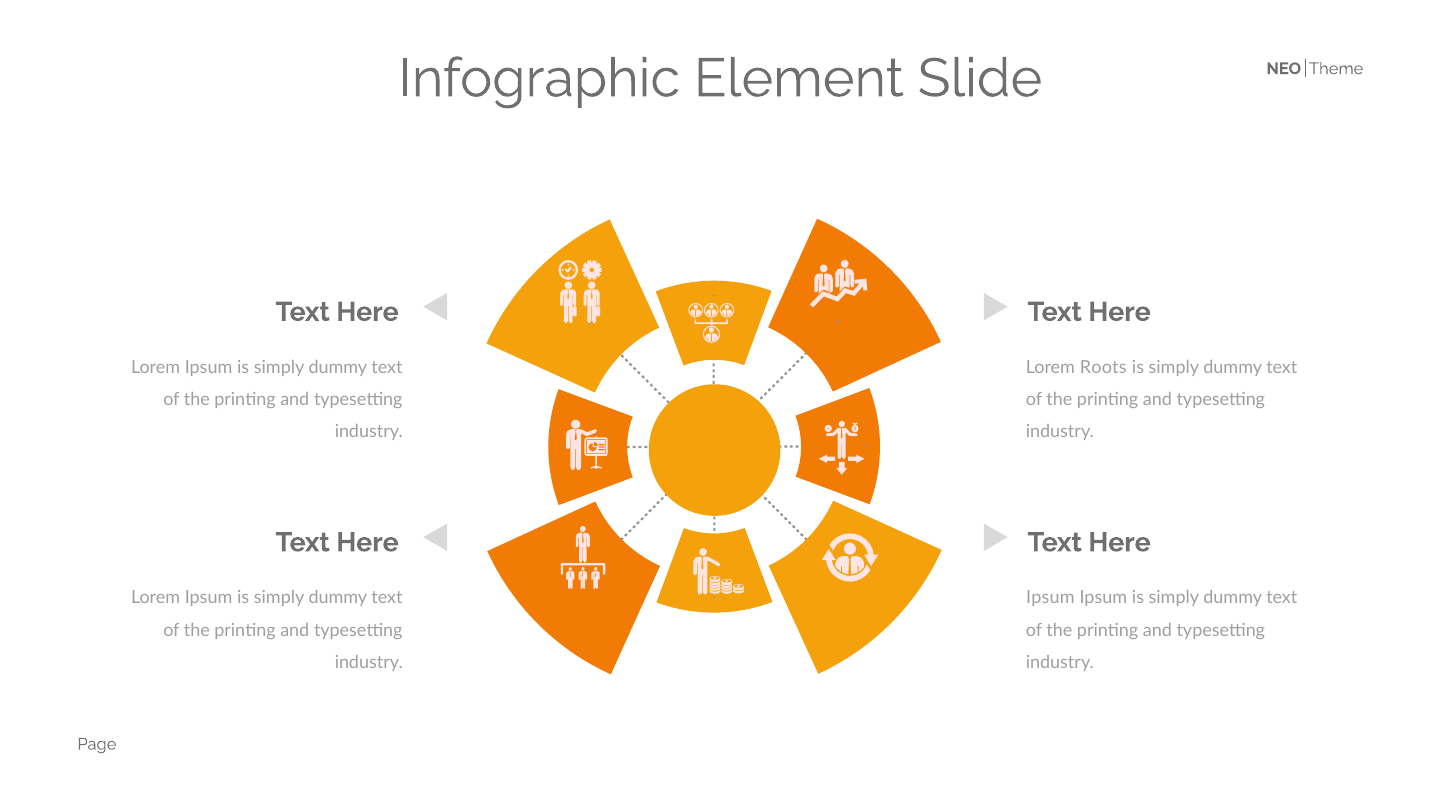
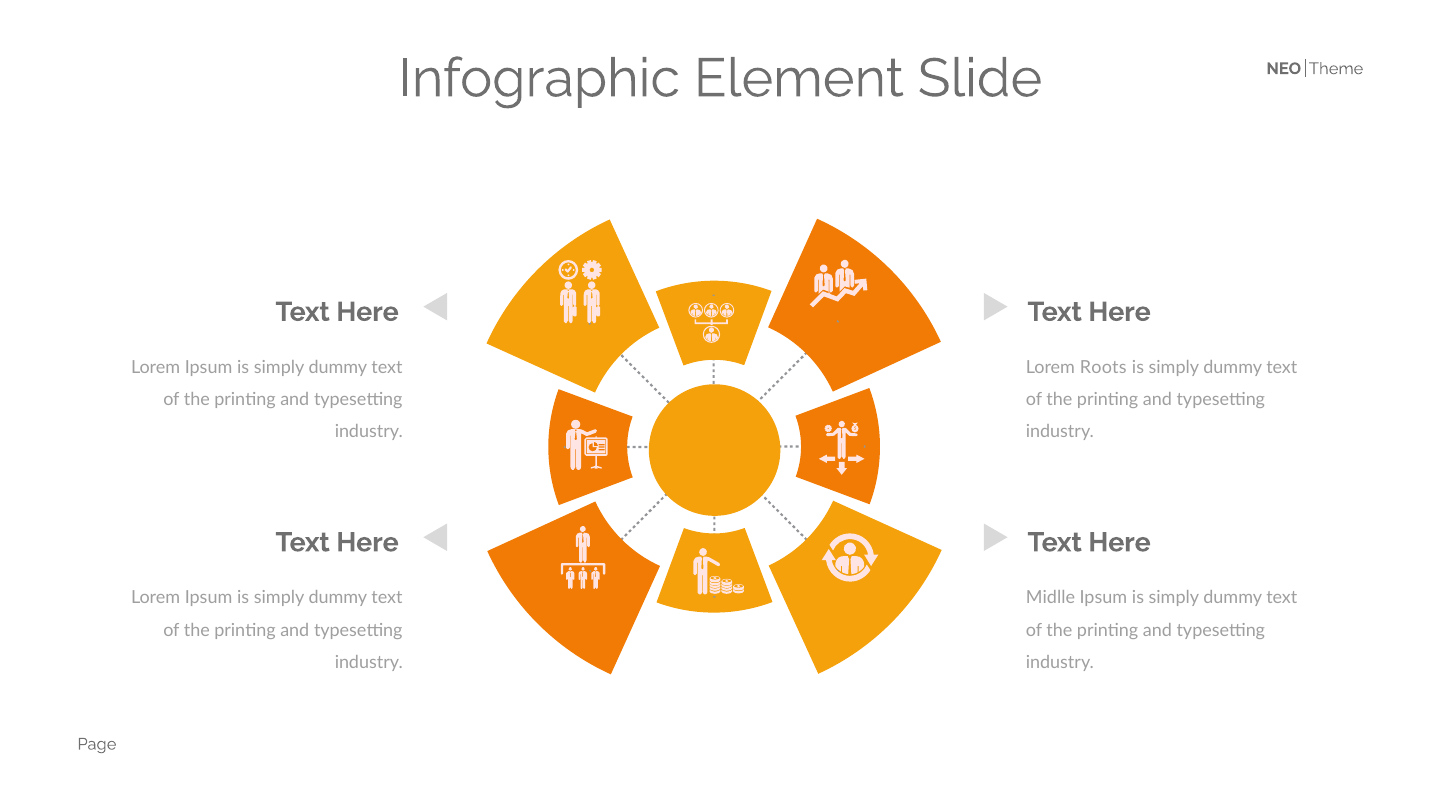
Ipsum: Ipsum -> Midlle (1050, 597)
